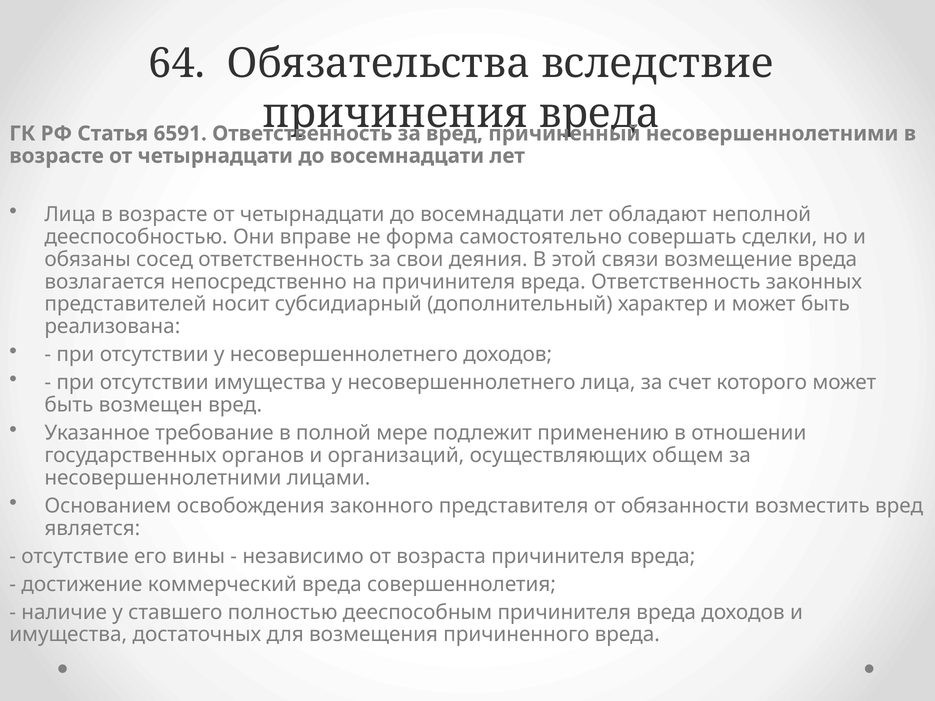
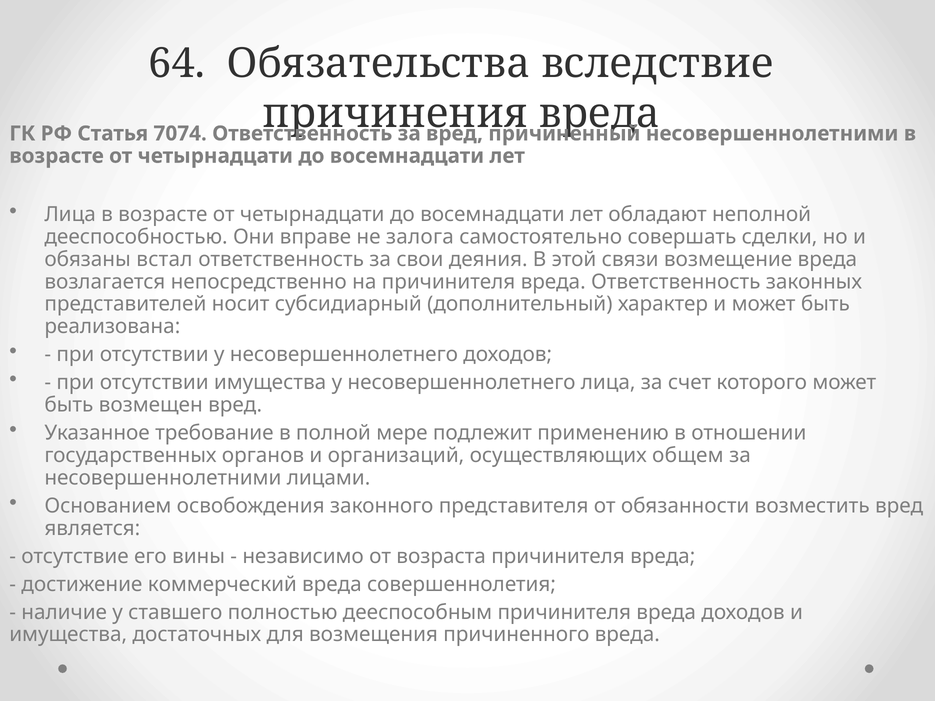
6591: 6591 -> 7074 (180, 134)
форма: форма -> залога (420, 237)
сосед: сосед -> встал (164, 259)
